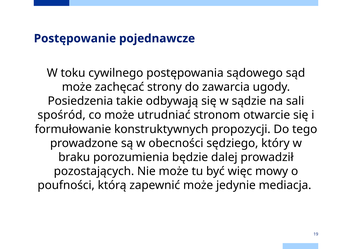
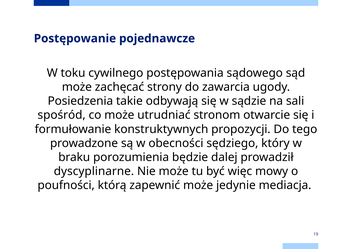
pozostających: pozostających -> dyscyplinarne (94, 171)
